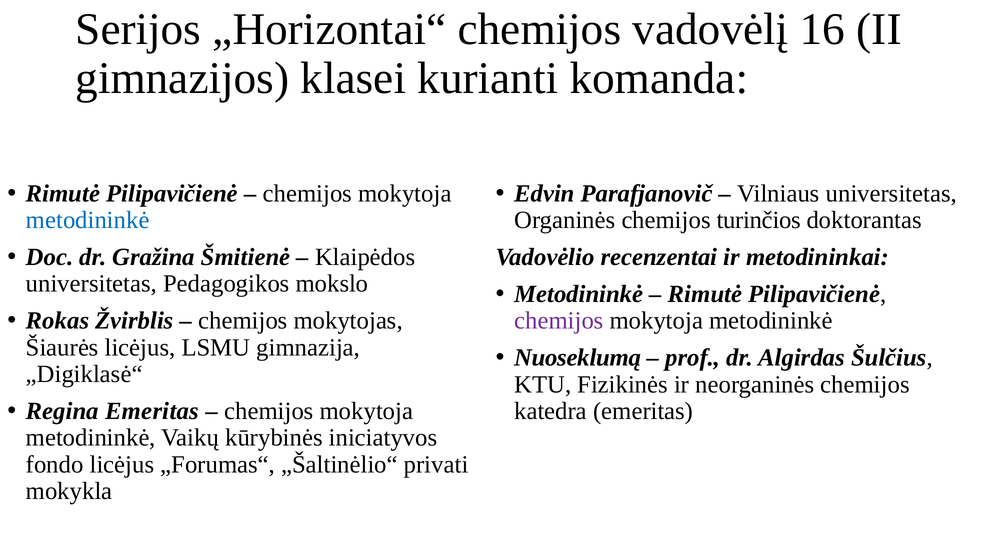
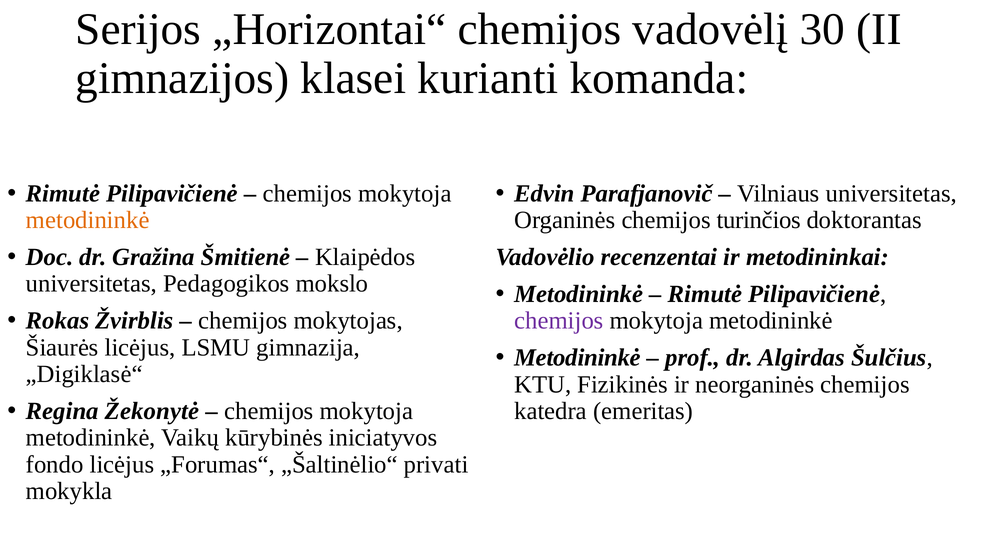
16: 16 -> 30 (822, 30)
metodininkė colour: blue -> orange (88, 220)
Nuoseklumą: Nuoseklumą -> Metodininkė (578, 358)
Regina Emeritas: Emeritas -> Žekonytė (152, 411)
